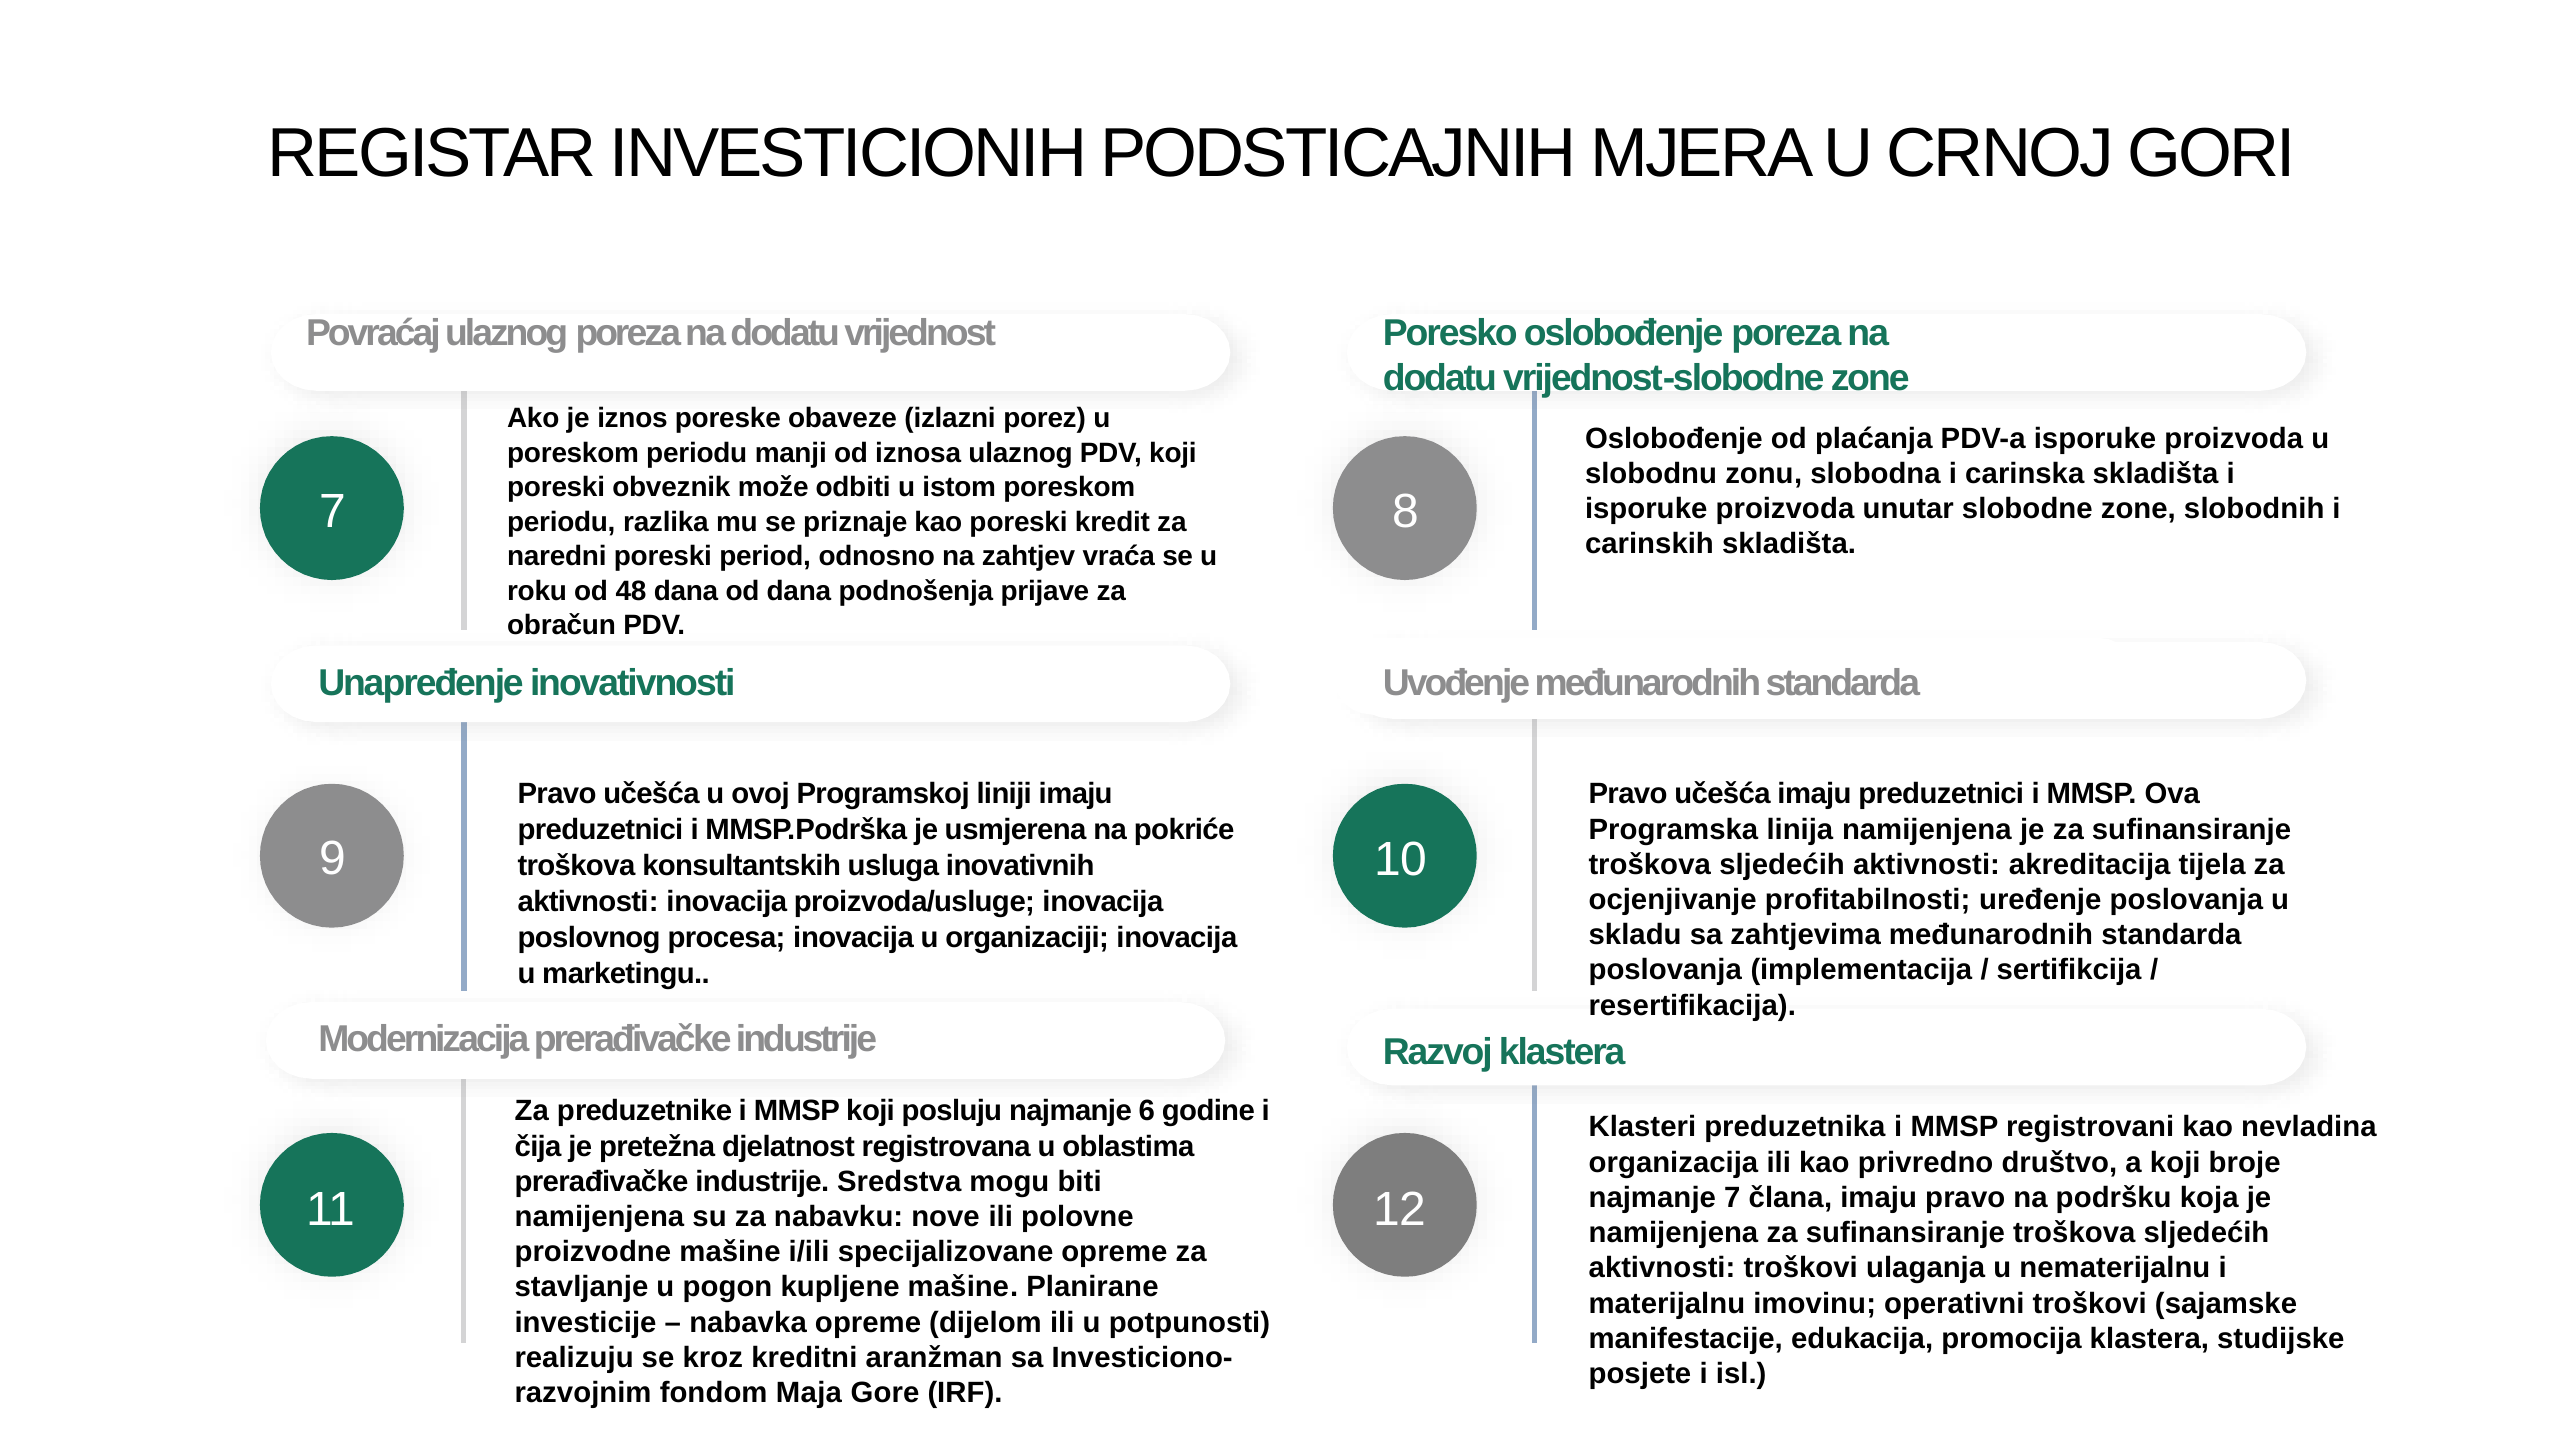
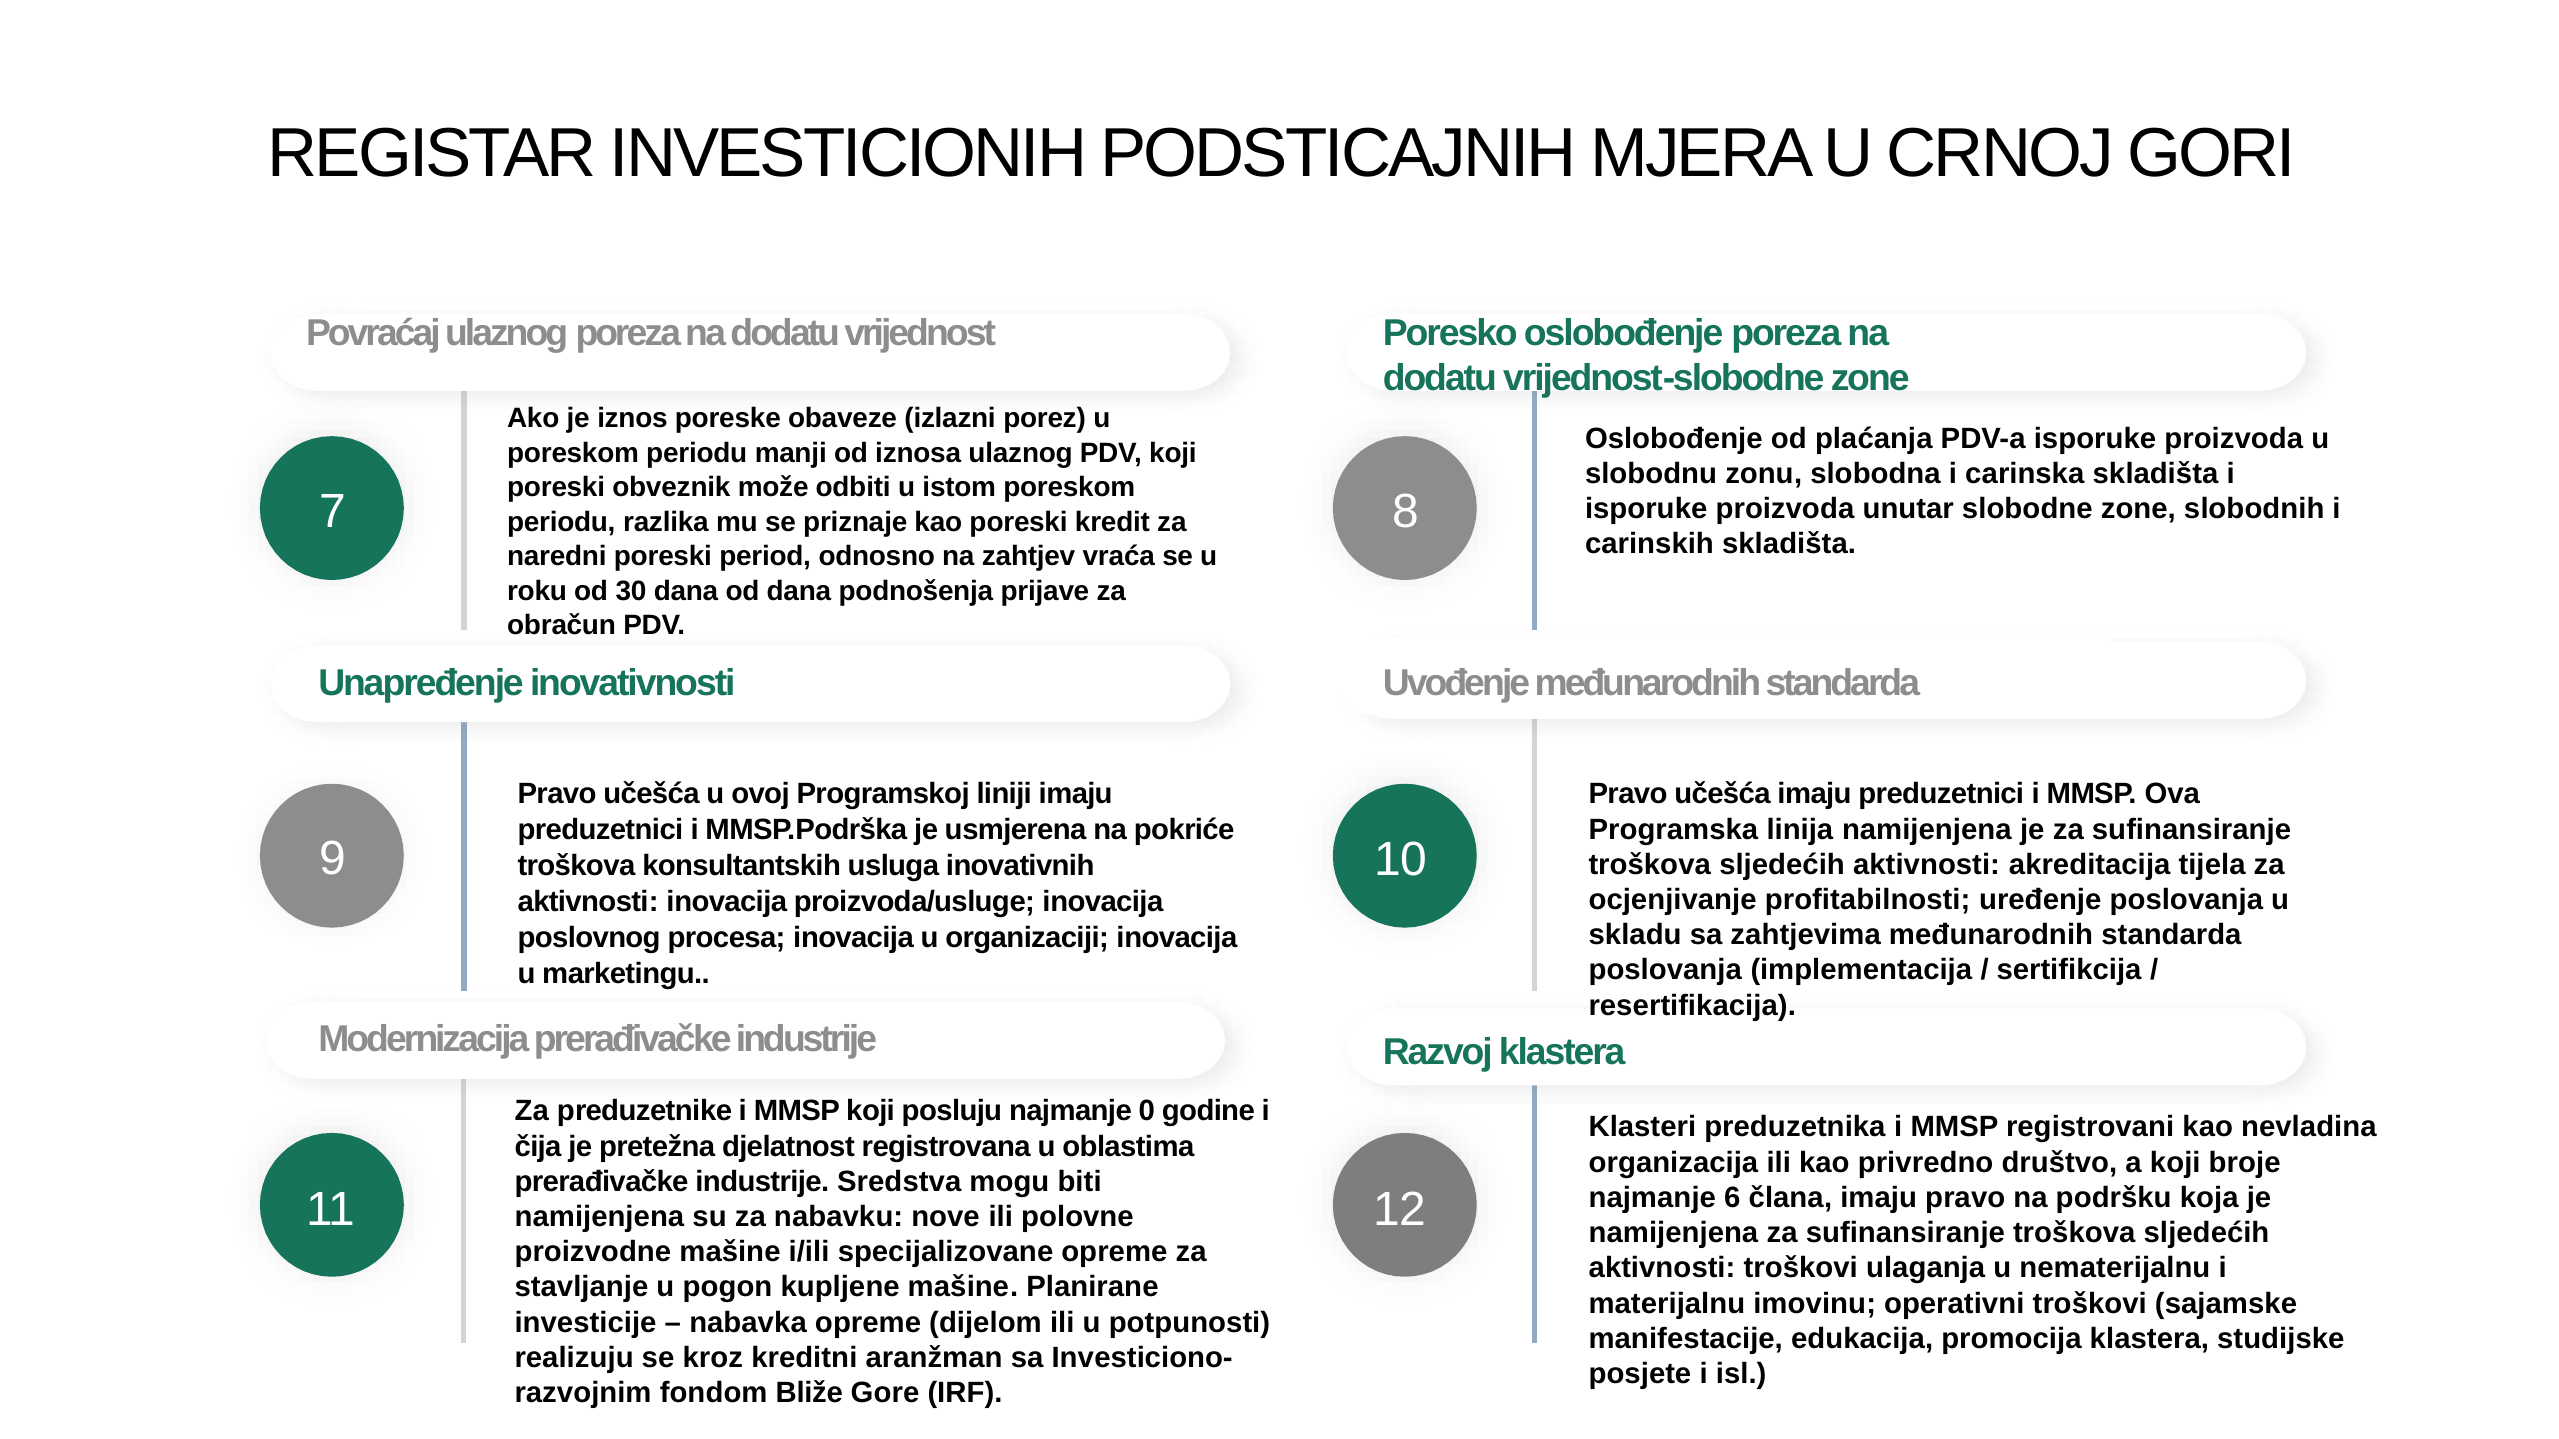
48: 48 -> 30 (631, 591)
6: 6 -> 0 (1147, 1111)
najmanje 7: 7 -> 6 (1732, 1198)
Maja: Maja -> Bliže (809, 1393)
